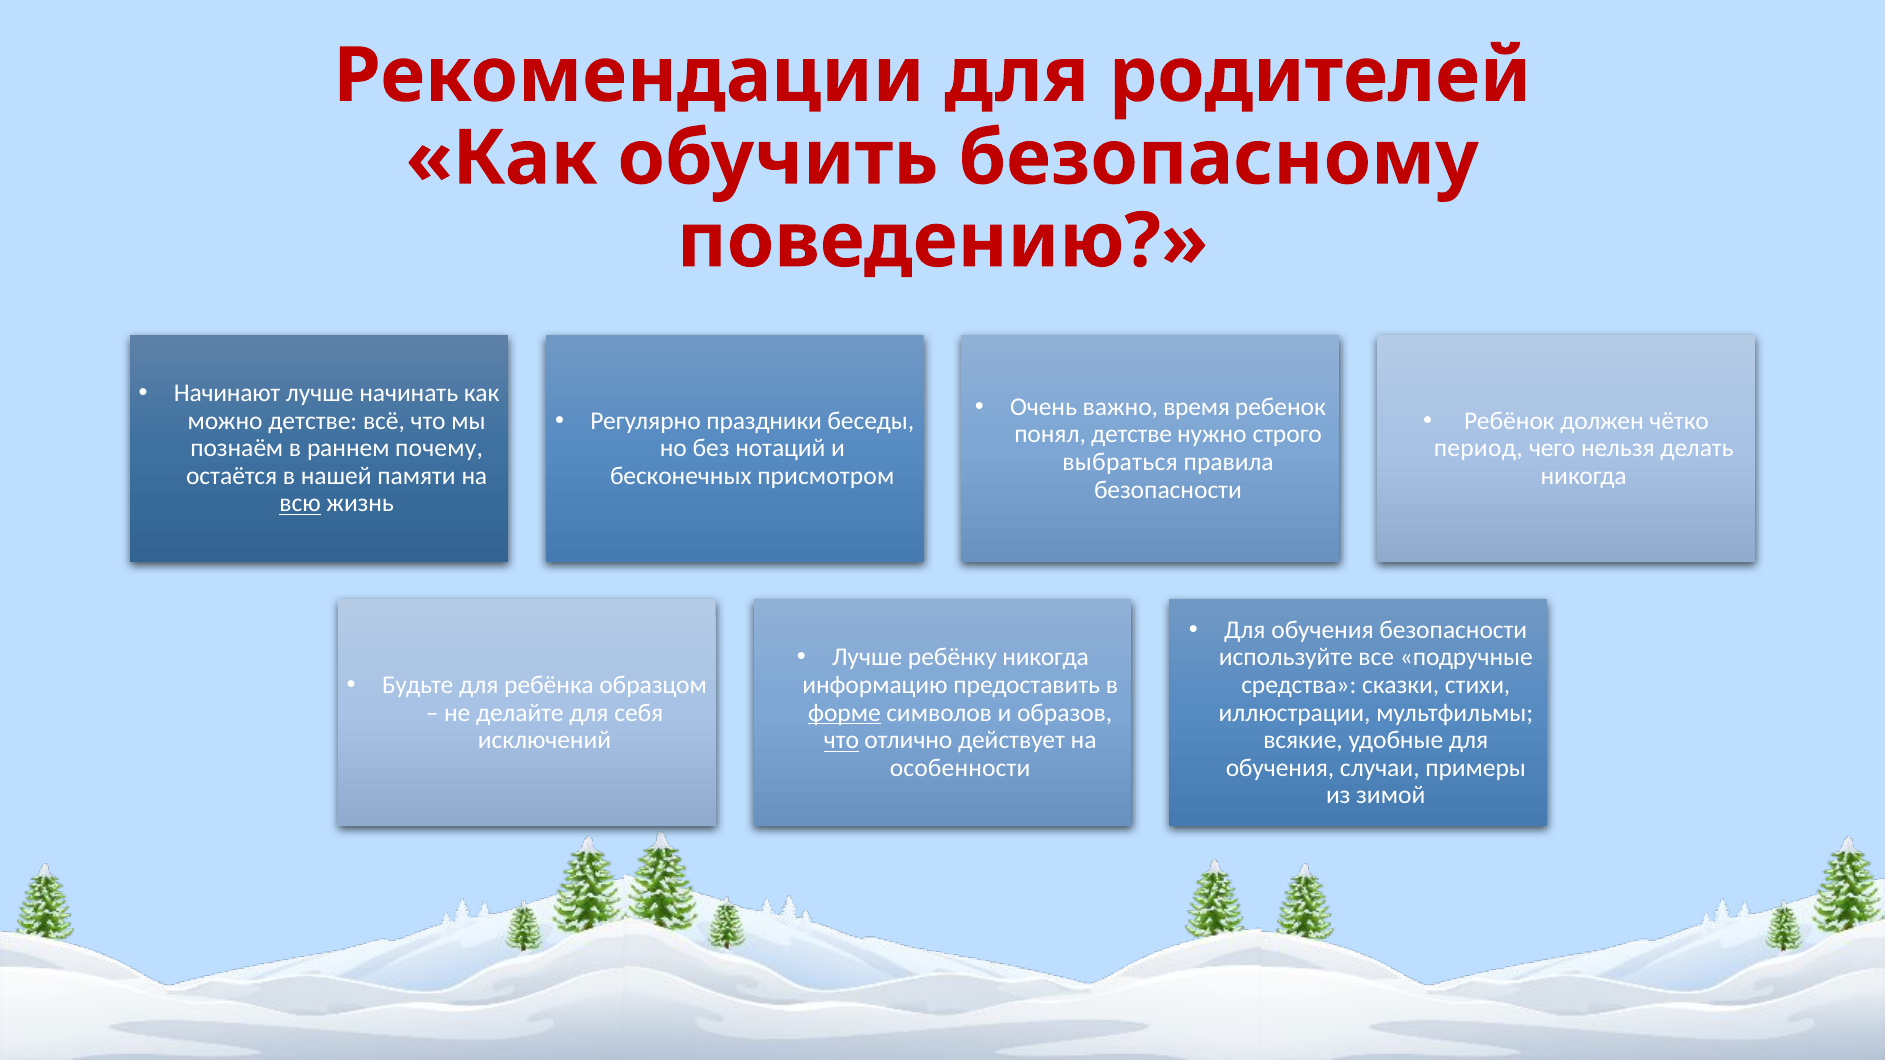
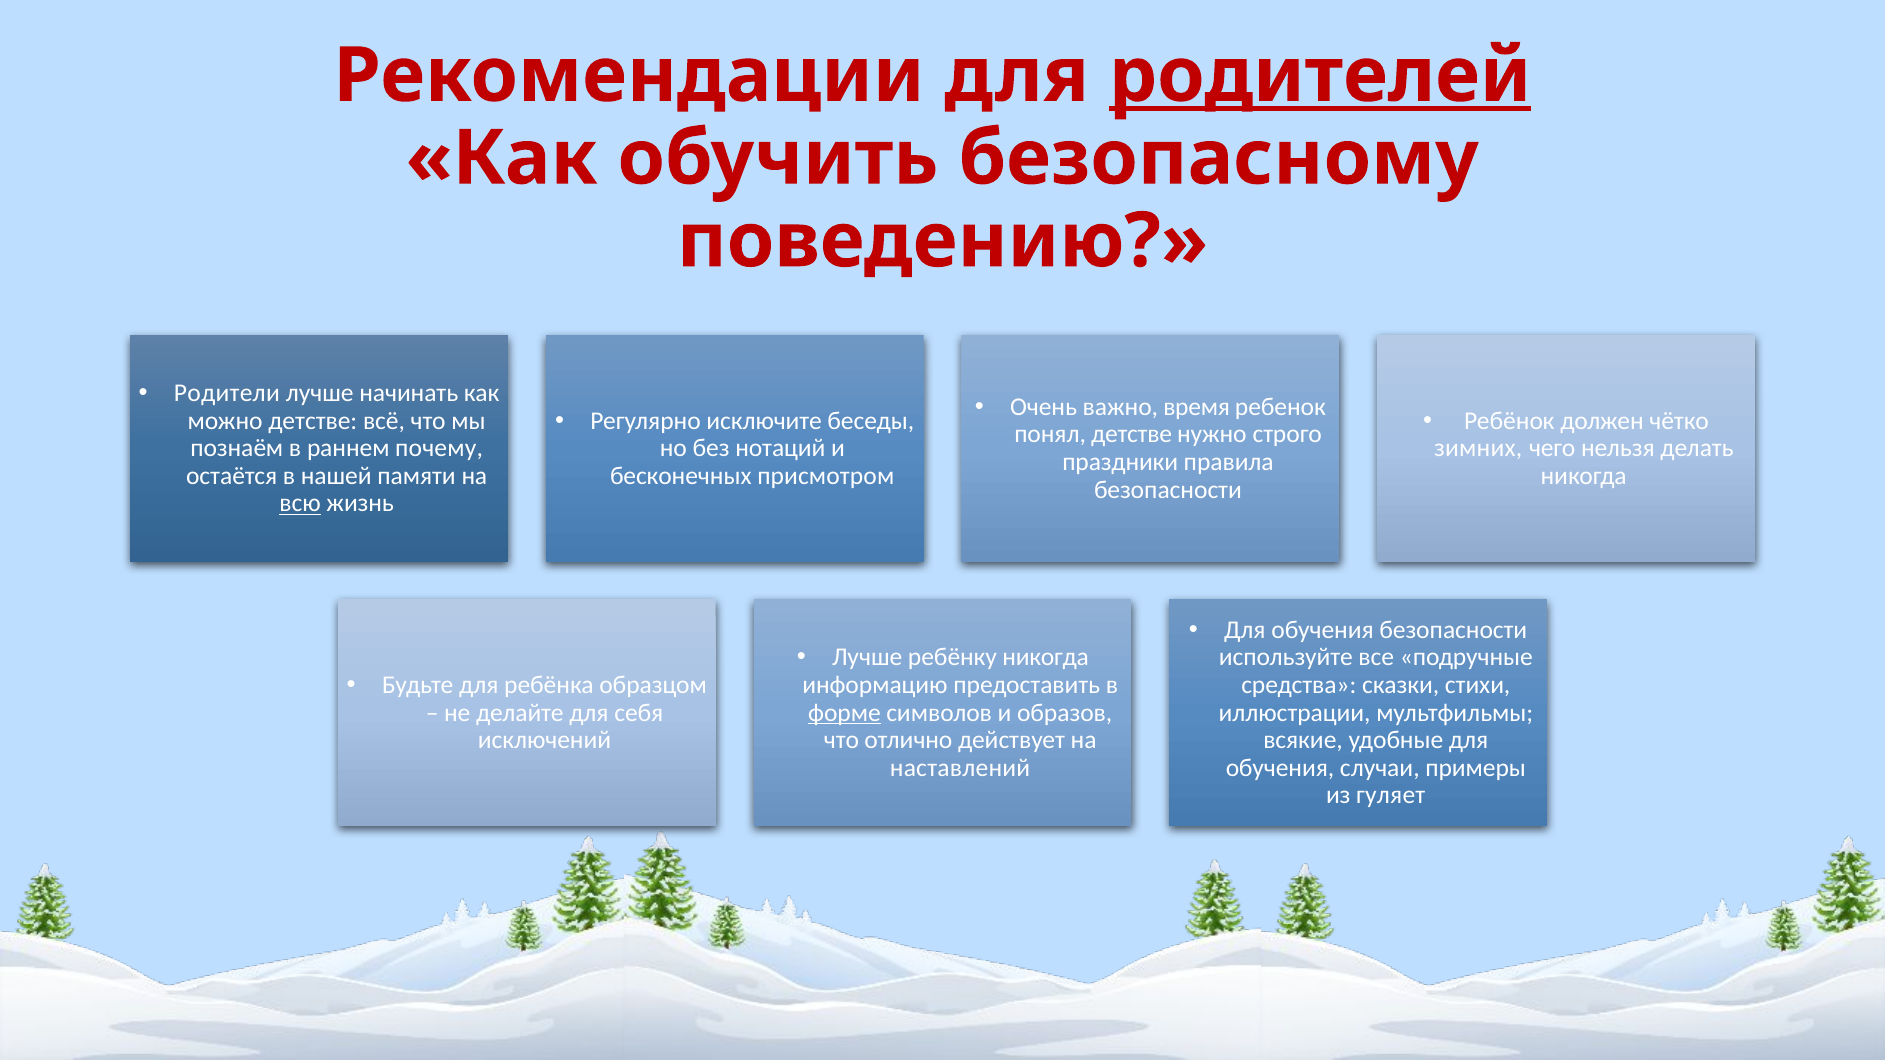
родителей underline: none -> present (1320, 76)
Начинают: Начинают -> Родители (227, 393)
праздники: праздники -> исключите (764, 421)
период: период -> зимних (1478, 448)
выбраться: выбраться -> праздники (1120, 462)
что underline: present -> none (841, 741)
особенности: особенности -> наставлений (960, 768)
зимой: зимой -> гуляет (1391, 796)
